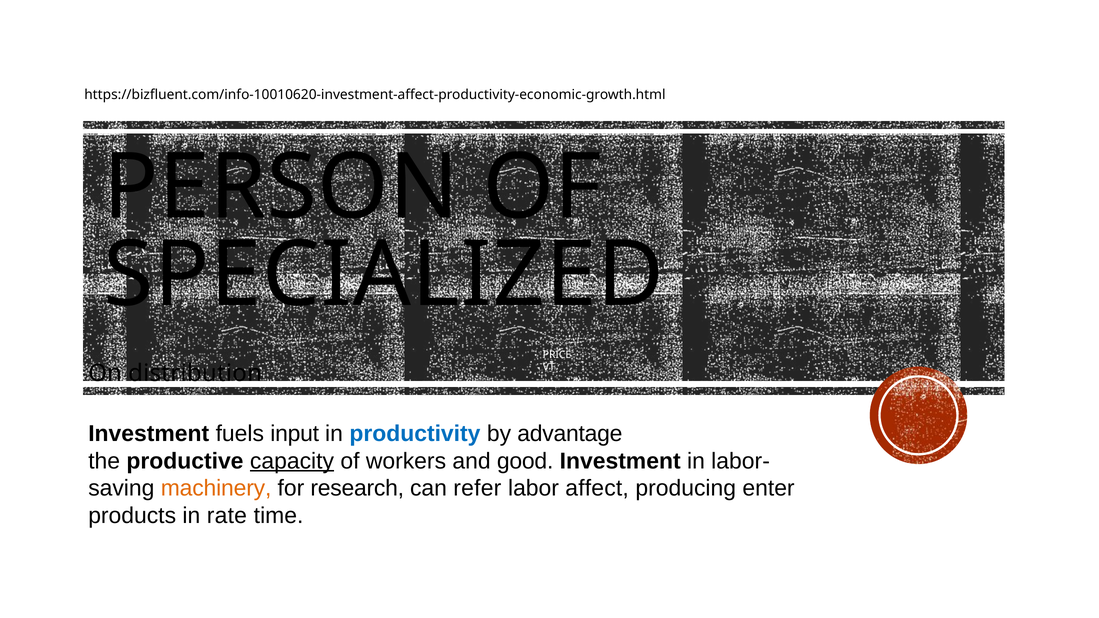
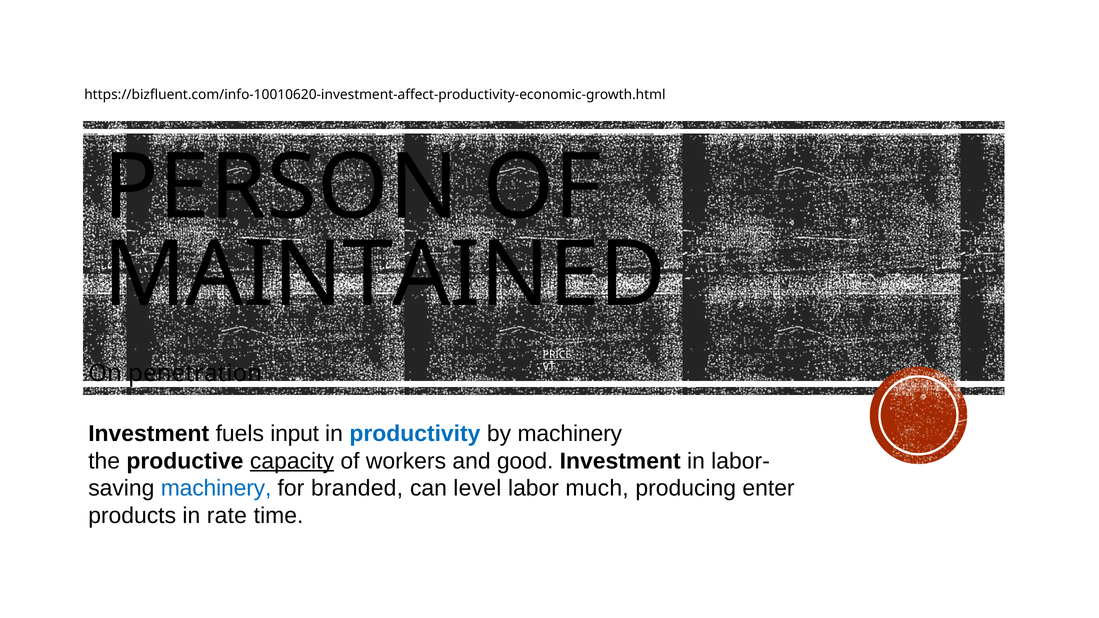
SPECIALIZED: SPECIALIZED -> MAINTAINED (384, 275)
PRICE underline: none -> present (557, 355)
distribution: distribution -> penetration (195, 373)
by advantage: advantage -> machinery (570, 434)
machinery colour: orange -> blue (216, 489)
research: research -> branded (357, 489)
refer: refer -> level (477, 489)
affect: affect -> much (597, 489)
